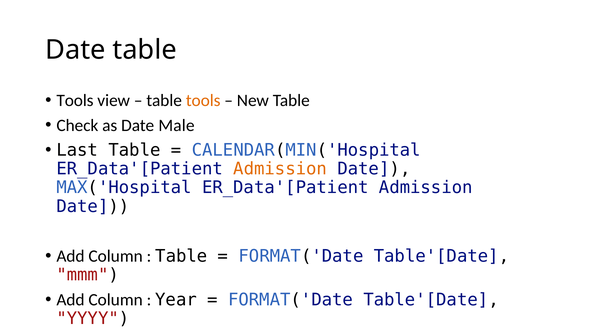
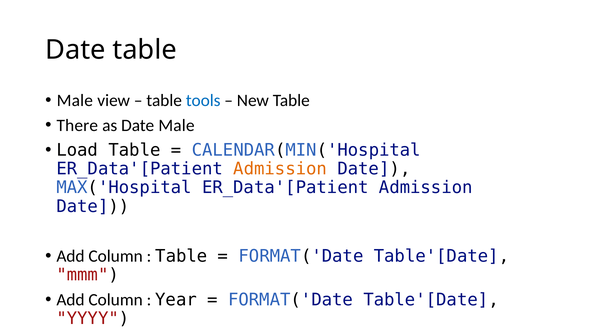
Tools: Tools -> Male (75, 100)
tools colour: orange -> blue (203, 100)
Check: Check -> There (77, 125)
Last: Last -> Load (77, 150)
